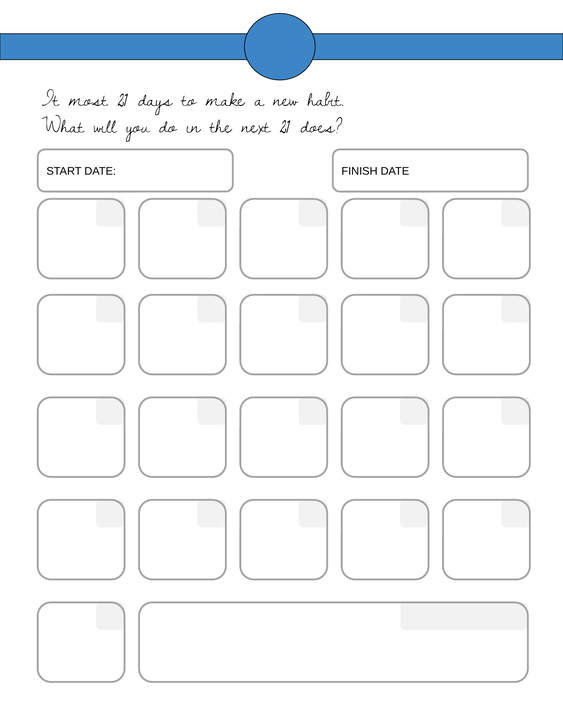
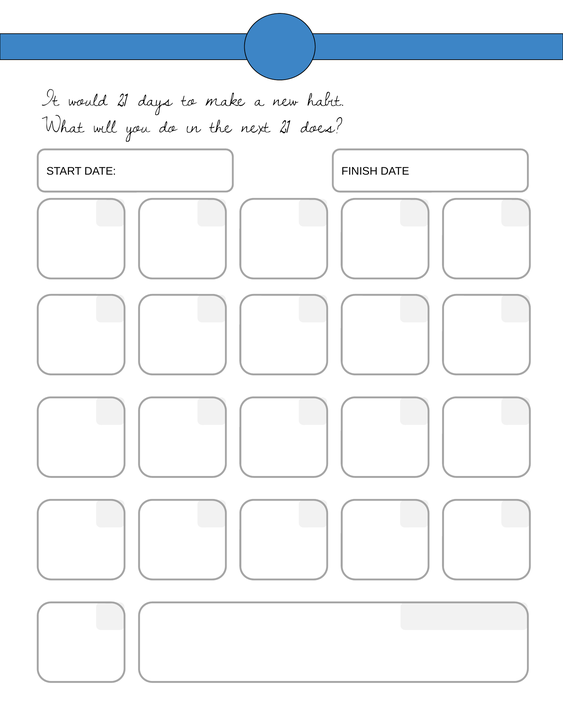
most: most -> would (88, 99)
